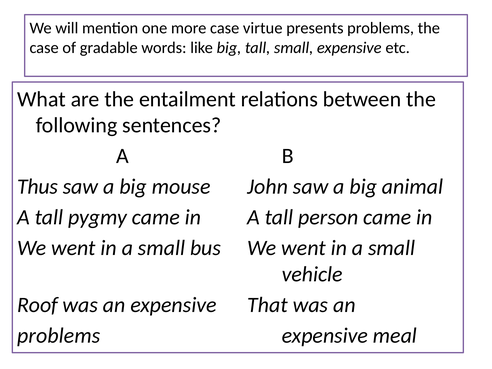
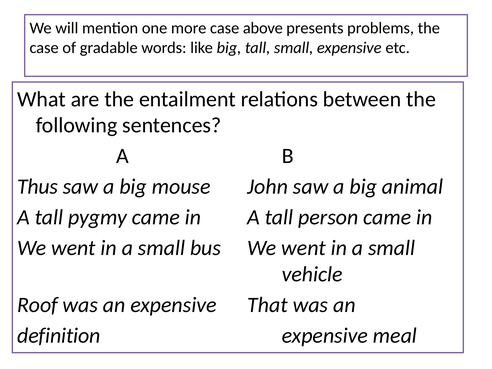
virtue: virtue -> above (263, 28)
problems: problems -> definition (59, 336)
